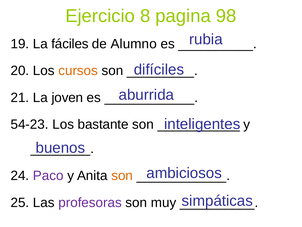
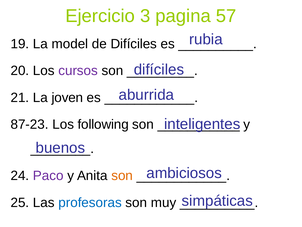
8: 8 -> 3 (145, 16)
98: 98 -> 57 (226, 16)
fáciles: fáciles -> model (70, 44)
de Alumno: Alumno -> Difíciles (134, 44)
cursos colour: orange -> purple (78, 71)
54-23: 54-23 -> 87-23 (30, 124)
bastante: bastante -> following (103, 124)
profesoras colour: purple -> blue (90, 202)
